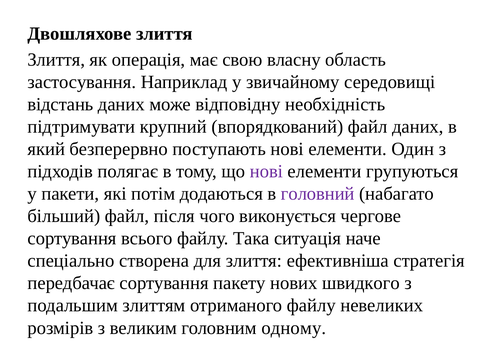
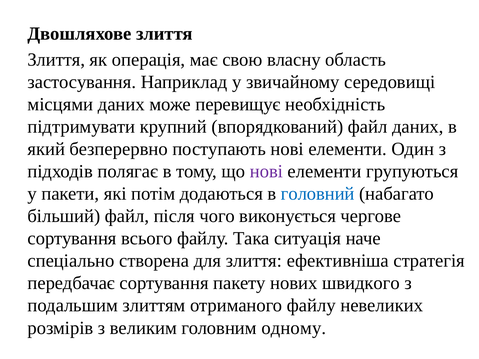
відстань: відстань -> місцями (60, 104)
відповідну: відповідну -> перевищує (238, 104)
головний colour: purple -> blue (318, 194)
